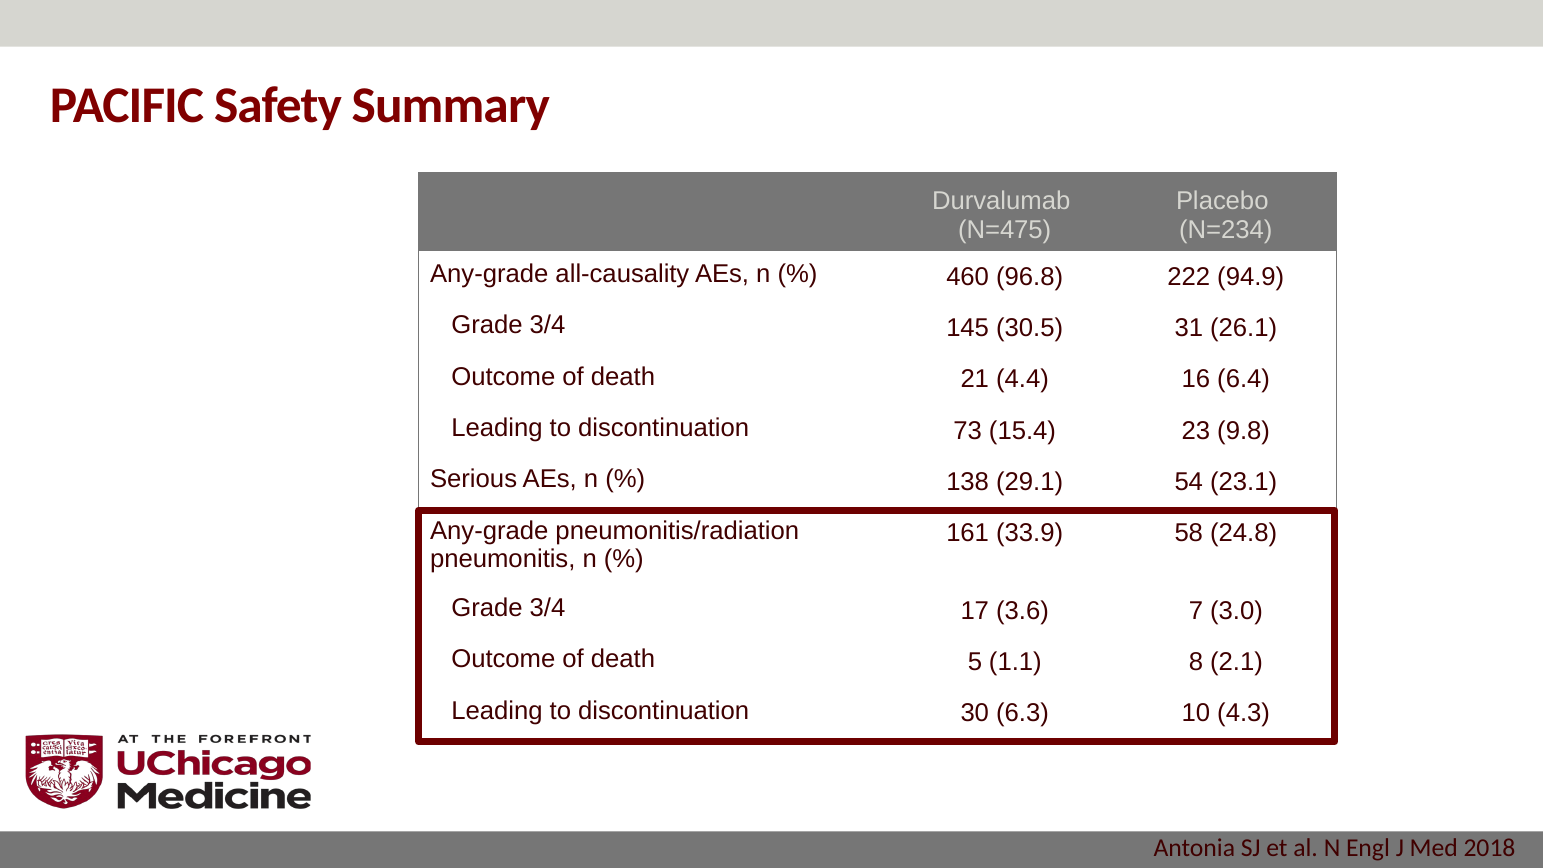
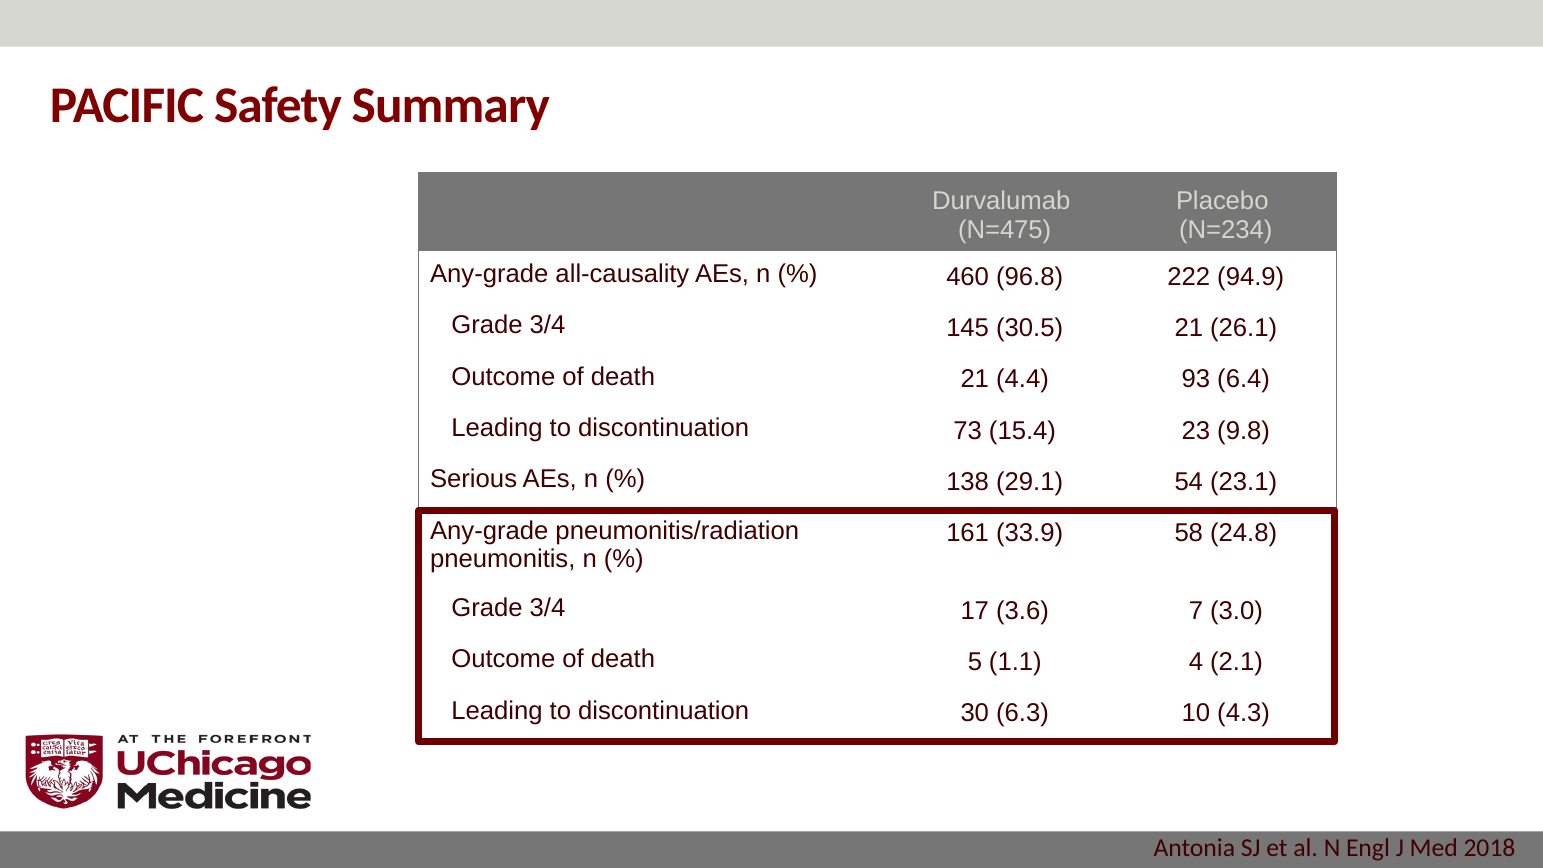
30.5 31: 31 -> 21 (1189, 328)
16: 16 -> 93 (1196, 379)
8: 8 -> 4 (1196, 662)
